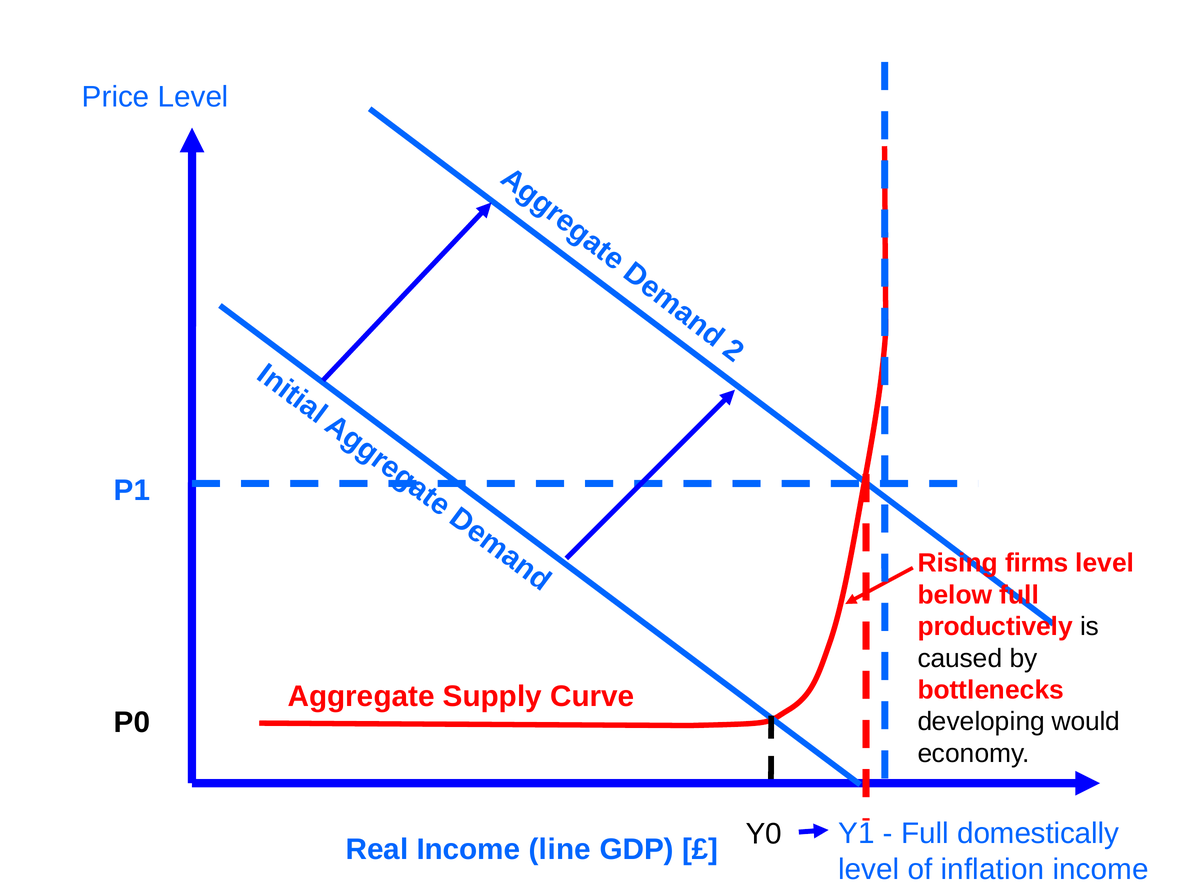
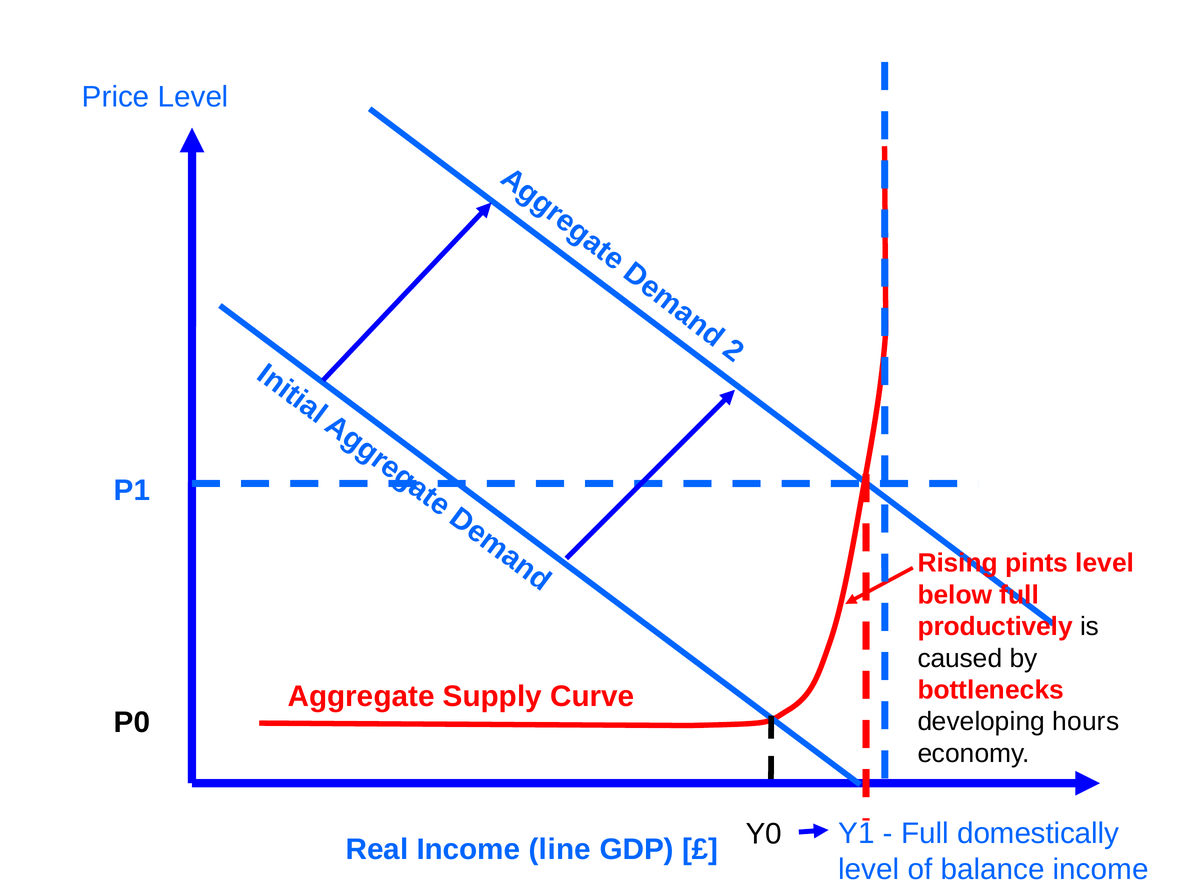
firms: firms -> pints (1037, 563)
would: would -> hours (1086, 721)
inflation: inflation -> balance (993, 869)
